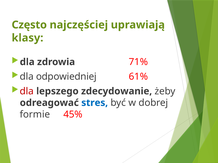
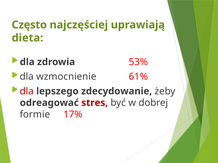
klasy: klasy -> dieta (27, 38)
71%: 71% -> 53% (138, 62)
odpowiedniej: odpowiedniej -> wzmocnienie (66, 77)
stres colour: blue -> red (95, 103)
45%: 45% -> 17% (73, 115)
